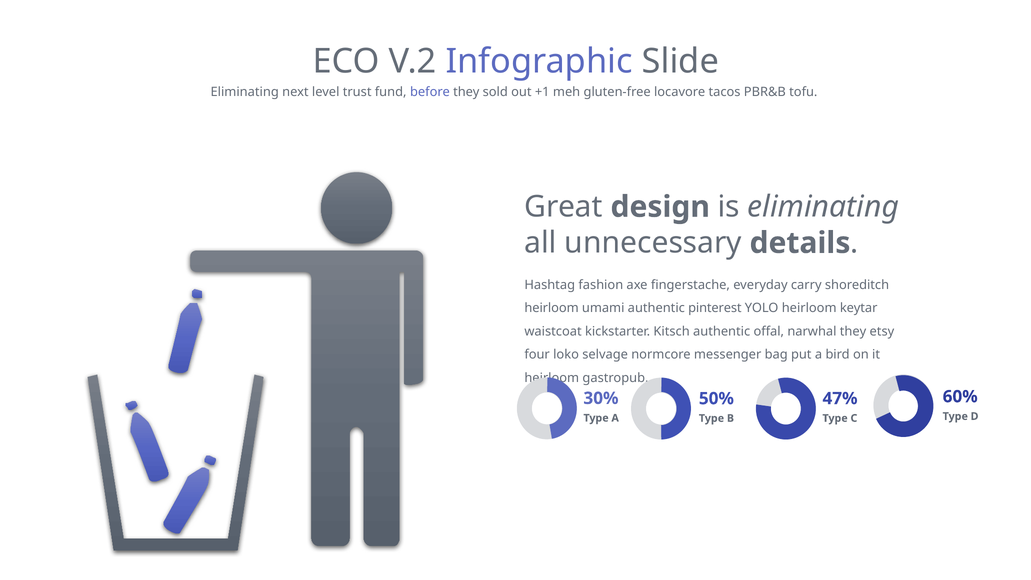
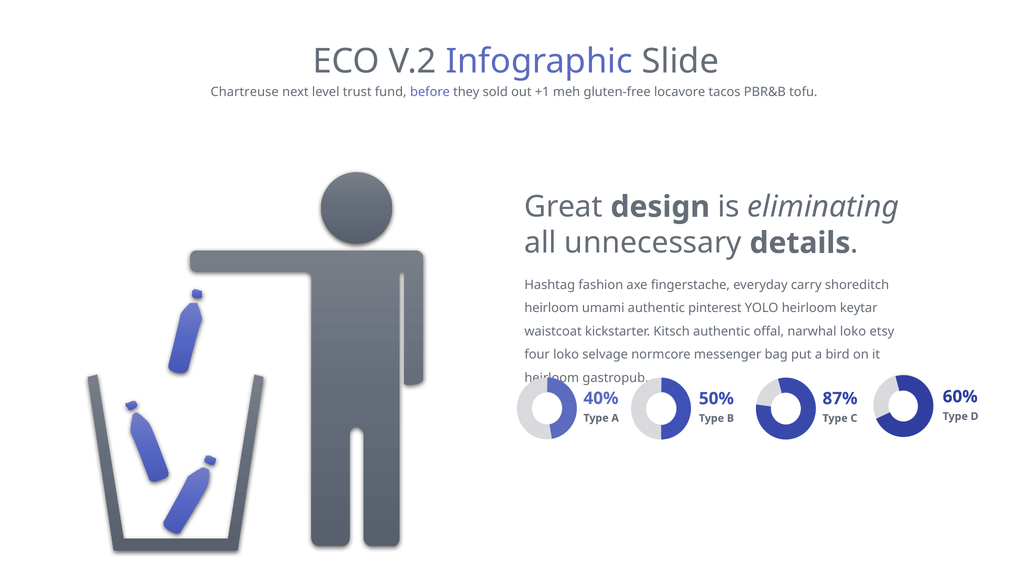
Eliminating: Eliminating -> Chartreuse (245, 92)
narwhal they: they -> loko (853, 331)
30%: 30% -> 40% (601, 398)
47%: 47% -> 87% (840, 398)
